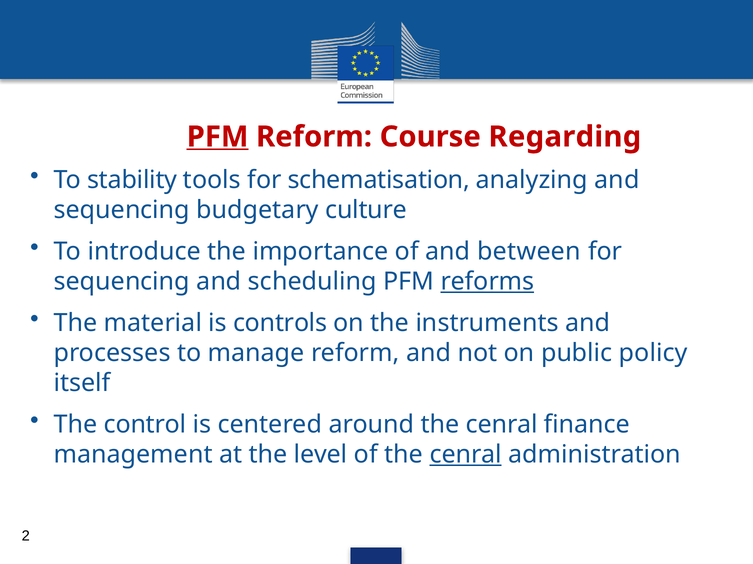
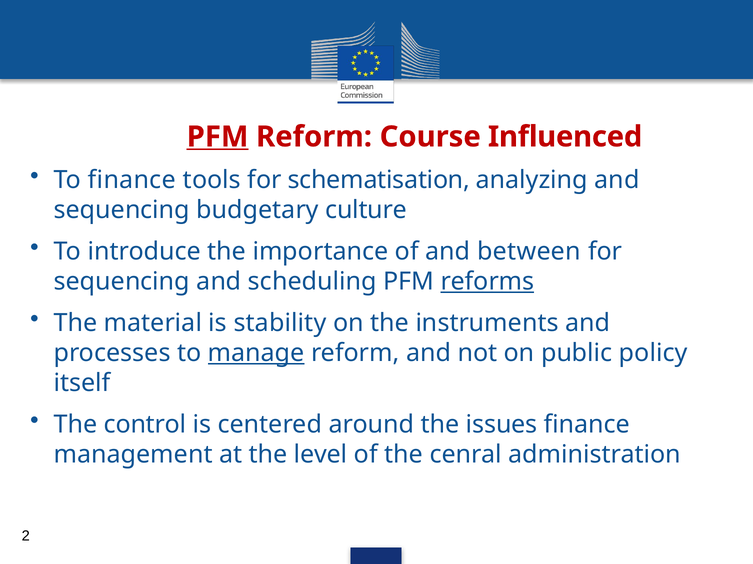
Regarding: Regarding -> Influenced (565, 137)
To stability: stability -> finance (132, 180)
controls: controls -> stability (280, 323)
manage underline: none -> present (256, 354)
around the cenral: cenral -> issues (502, 425)
cenral underline: present -> none (466, 455)
